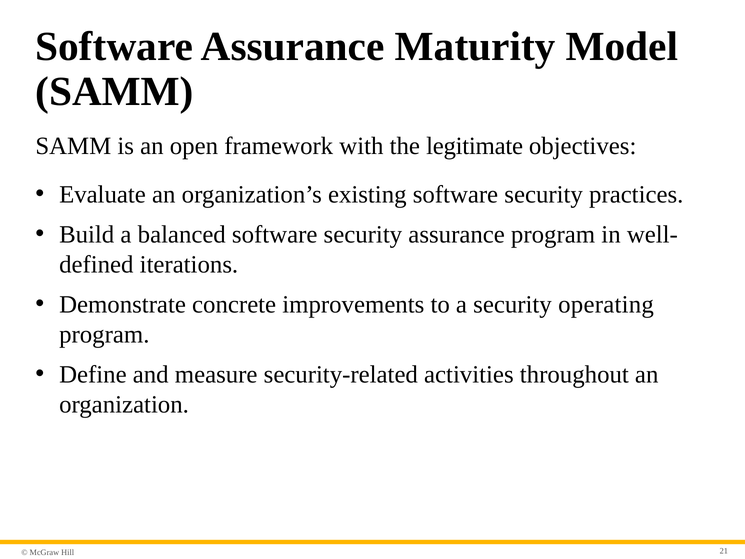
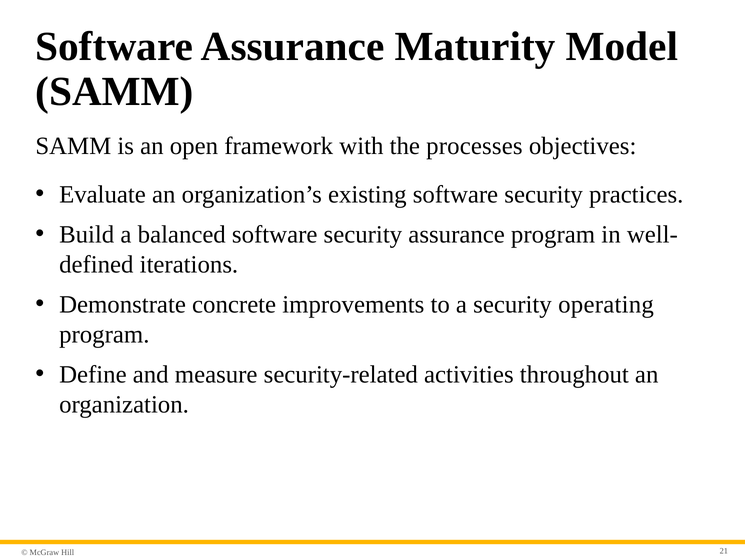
legitimate: legitimate -> processes (474, 146)
